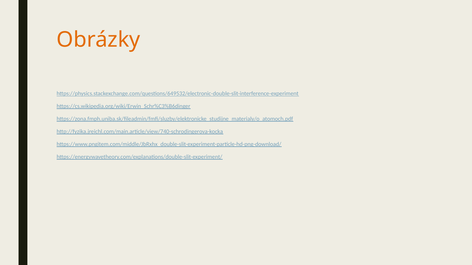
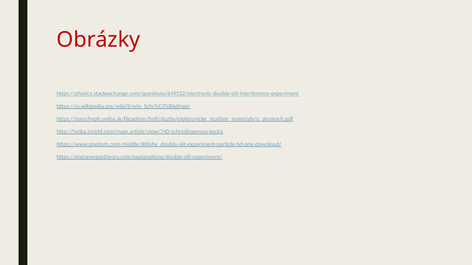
Obrázky colour: orange -> red (98, 40)
